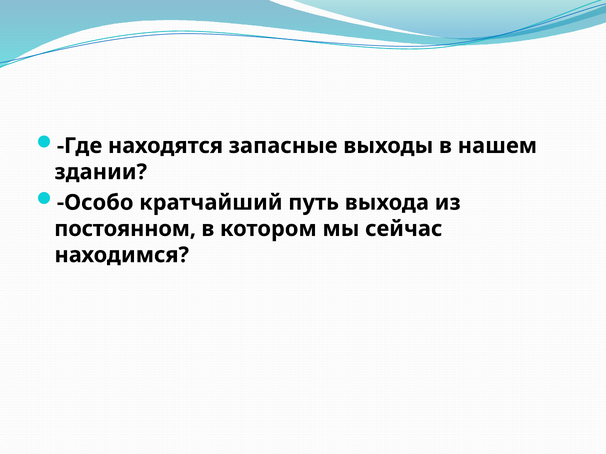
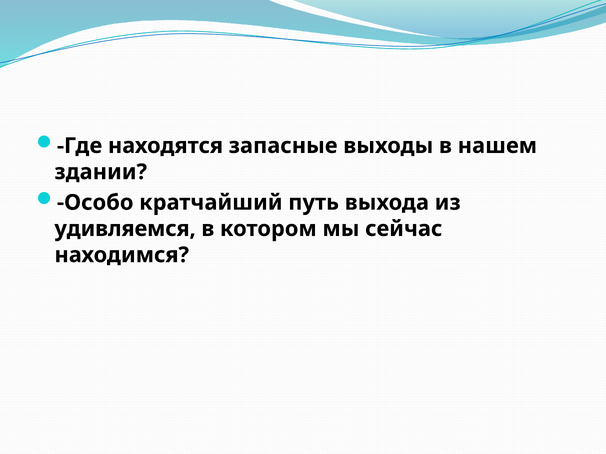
постоянном: постоянном -> удивляемся (125, 229)
